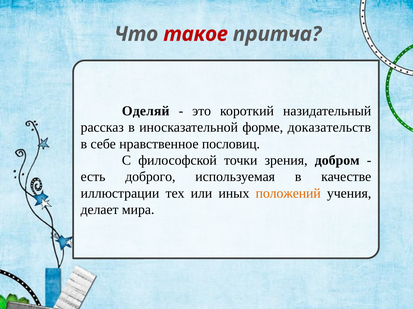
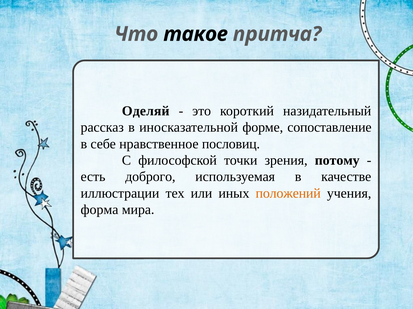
такое colour: red -> black (196, 34)
доказательств: доказательств -> сопоставление (329, 128)
добром: добром -> потому (337, 161)
делает: делает -> форма (100, 210)
